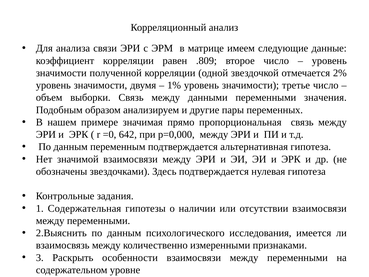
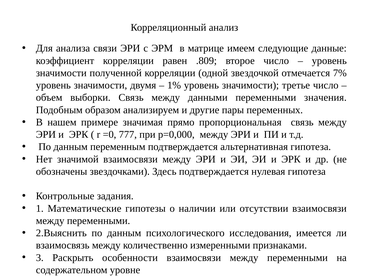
2%: 2% -> 7% (340, 73)
642: 642 -> 777 (128, 134)
Содержательная: Содержательная -> Математические (84, 208)
